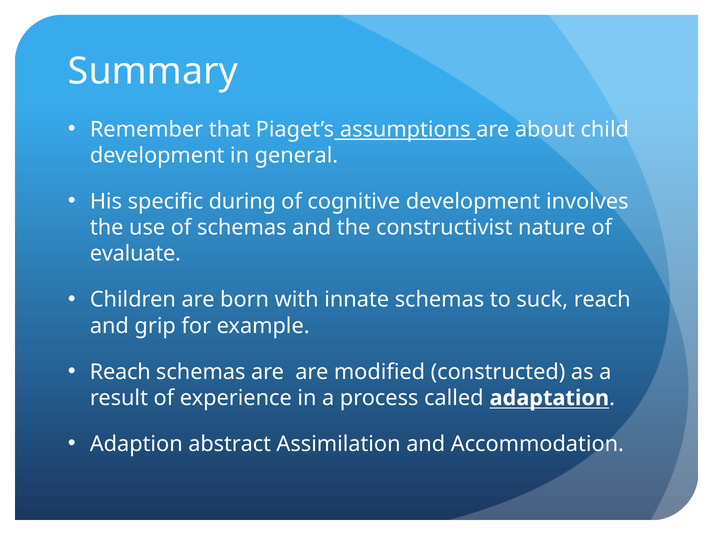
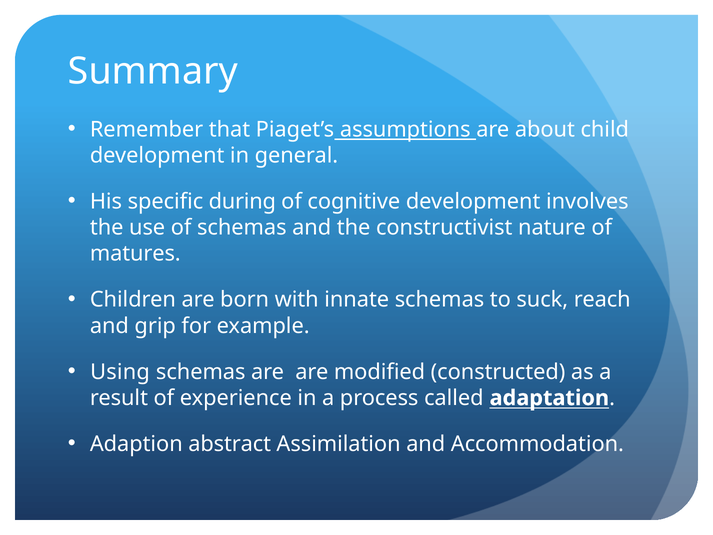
evaluate: evaluate -> matures (135, 254)
Reach: Reach -> Using (120, 372)
